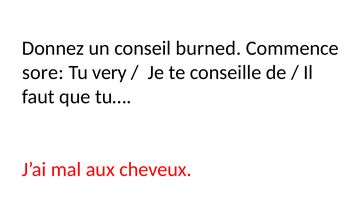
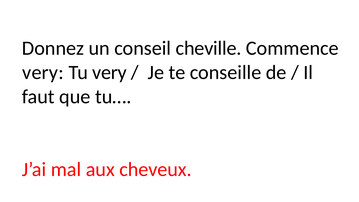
burned: burned -> cheville (209, 48)
sore: sore -> very (43, 72)
